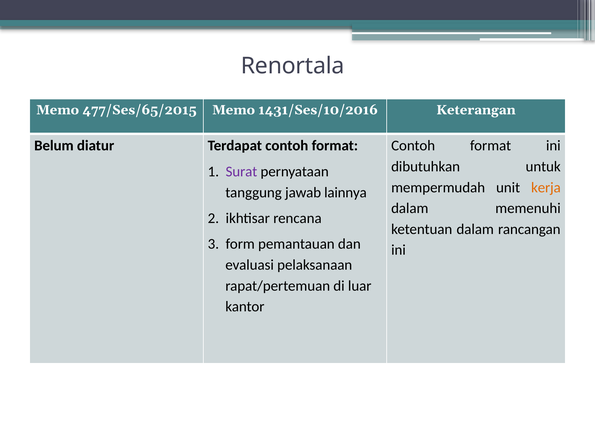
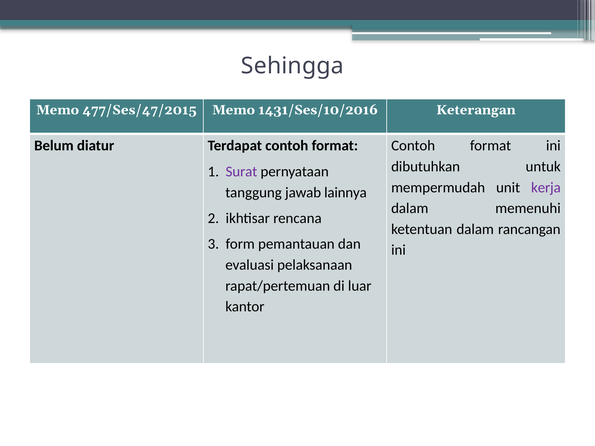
Renortala: Renortala -> Sehingga (292, 66)
477/Ses/65/2015: 477/Ses/65/2015 -> 477/Ses/47/2015 (139, 110)
kerja colour: orange -> purple (546, 188)
